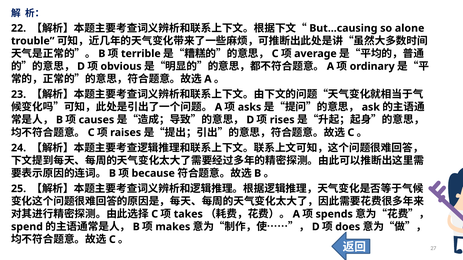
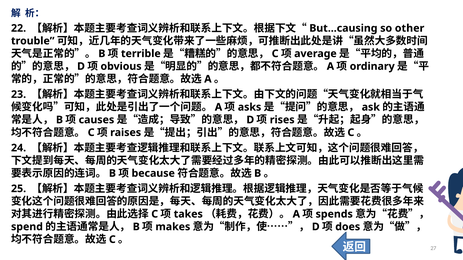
alone: alone -> other (410, 28)
